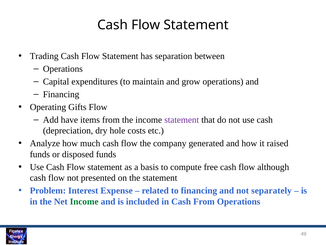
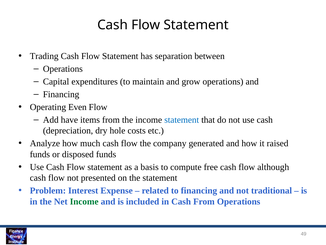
Gifts: Gifts -> Even (77, 107)
statement colour: purple -> blue (182, 120)
separately: separately -> traditional (272, 190)
